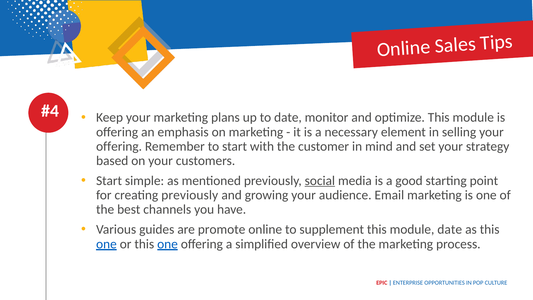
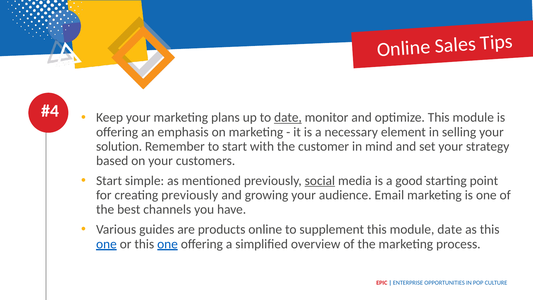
date underline: none -> present (288, 117)
offering: offering -> solution (119, 146)
promote: promote -> products (222, 229)
